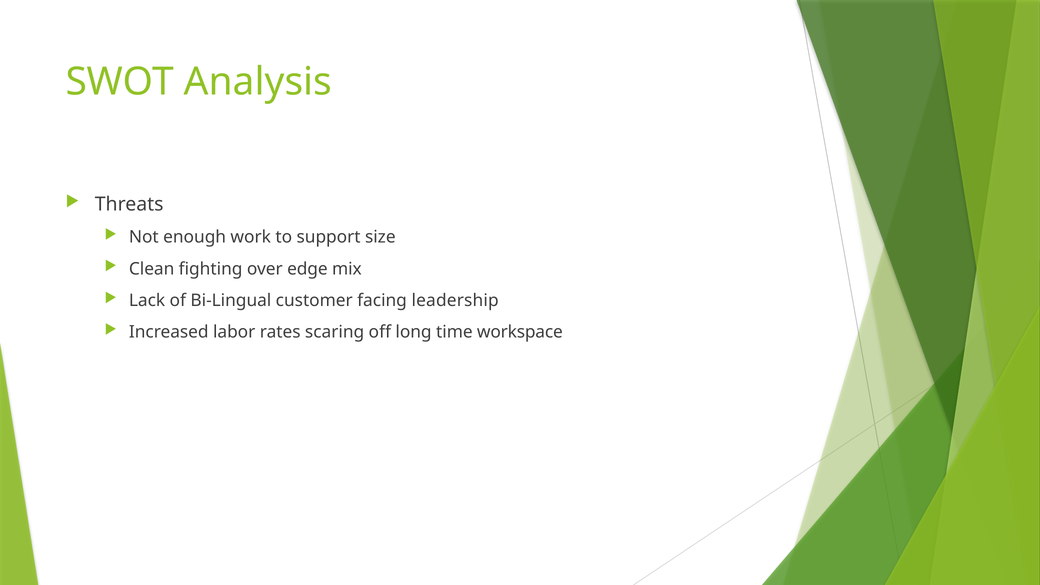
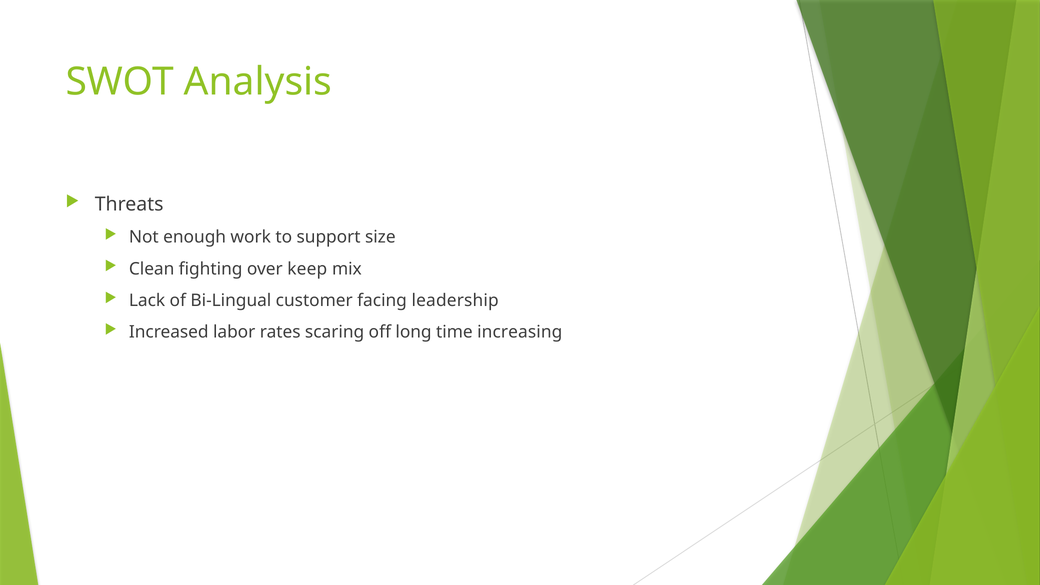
edge: edge -> keep (307, 269)
workspace: workspace -> increasing (520, 332)
